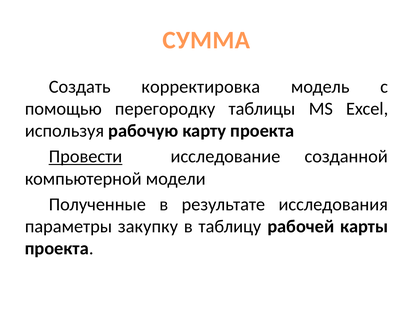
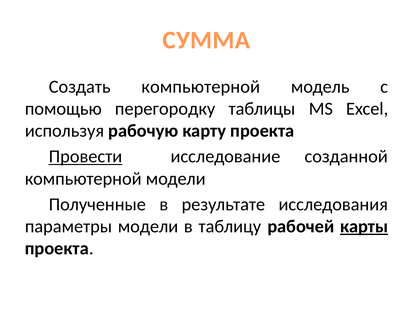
Создать корректировка: корректировка -> компьютерной (201, 87)
параметры закупку: закупку -> модели (148, 226)
карты underline: none -> present (364, 226)
